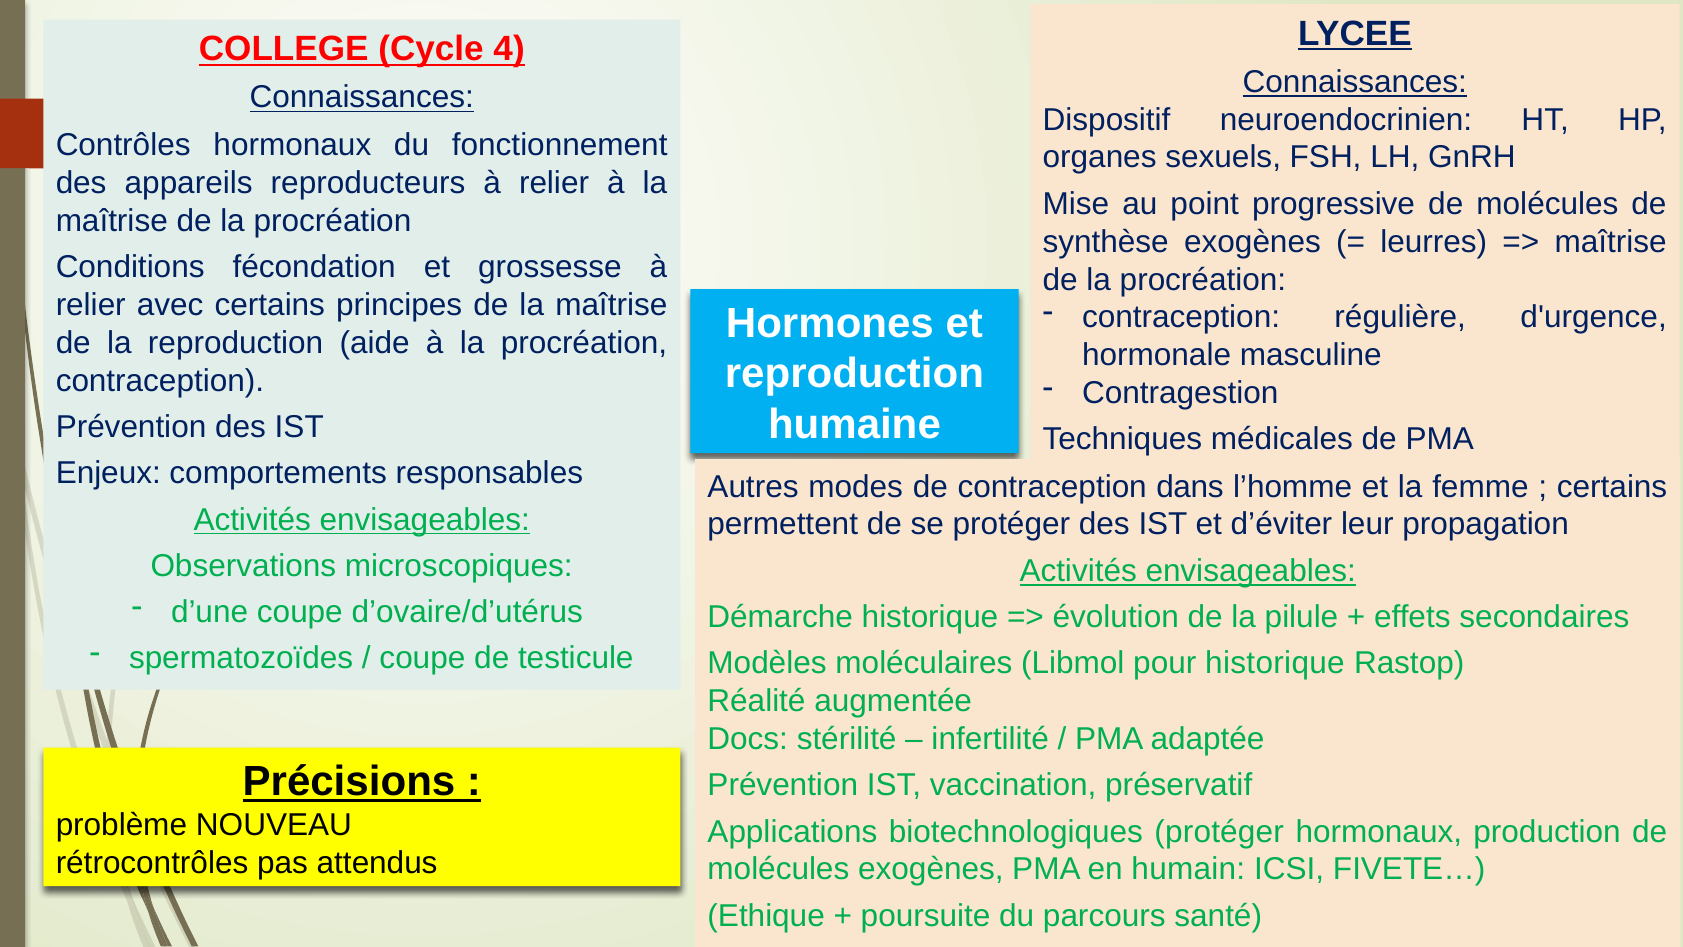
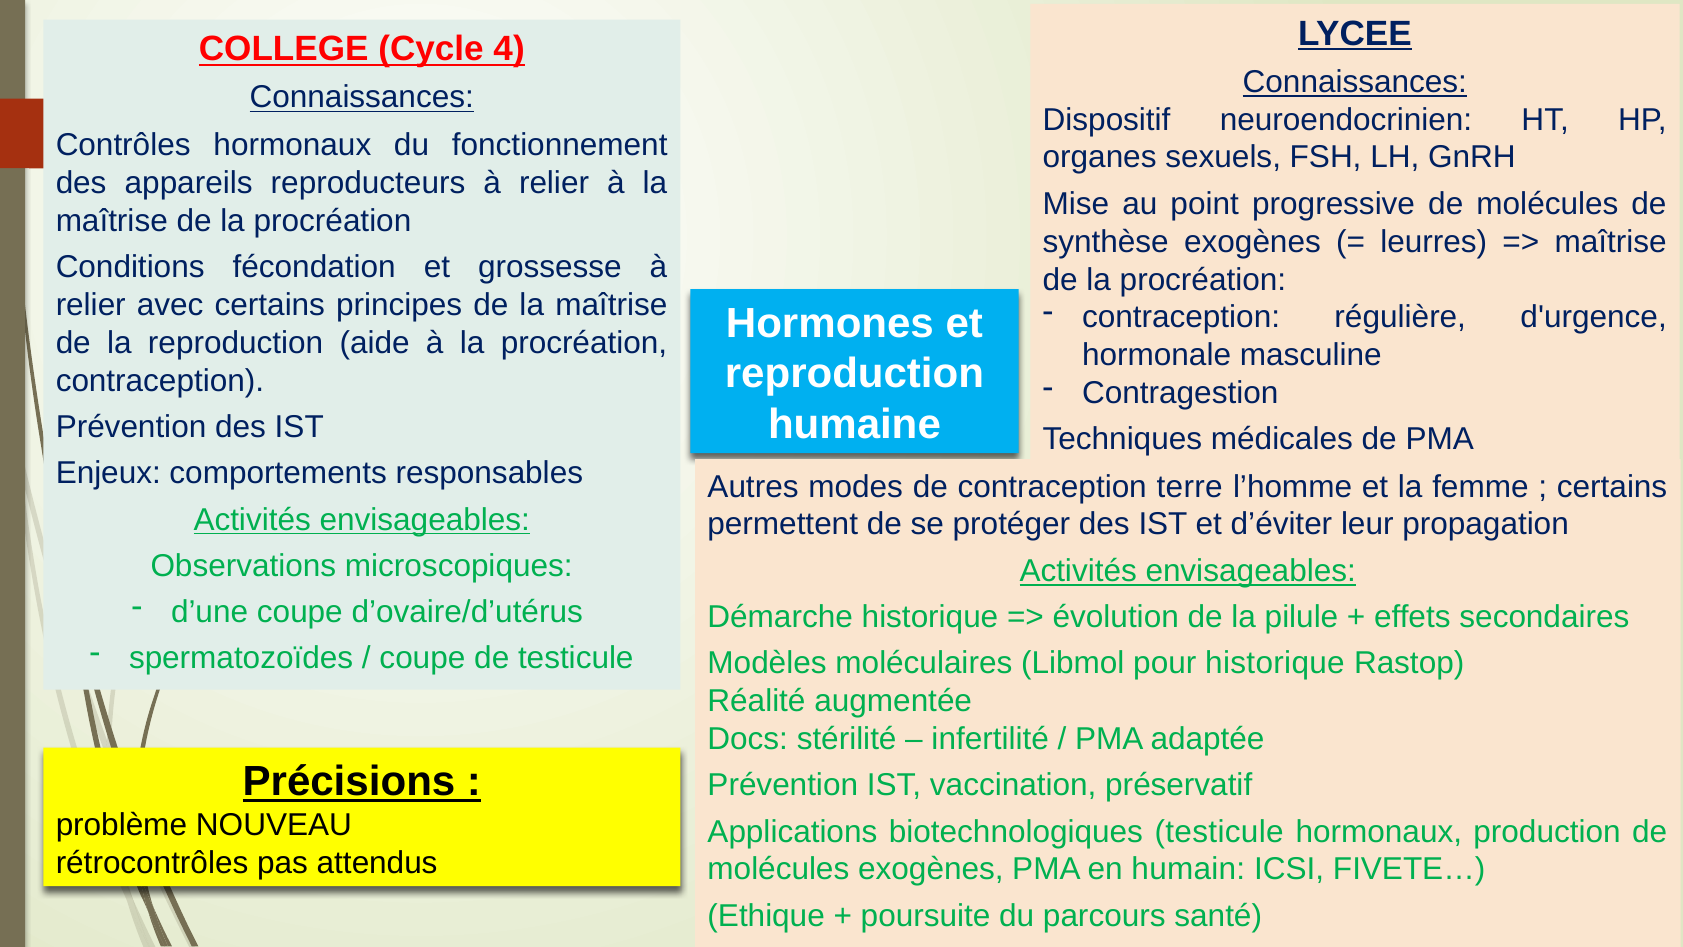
dans: dans -> terre (1190, 486)
biotechnologiques protéger: protéger -> testicule (1219, 831)
